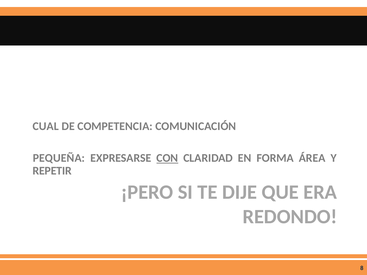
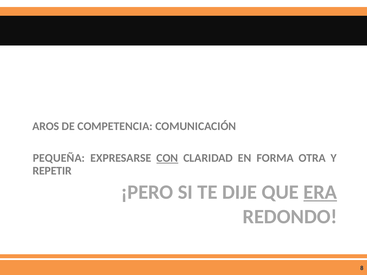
CUAL: CUAL -> AROS (46, 126)
ÁREA: ÁREA -> OTRA (312, 158)
ERA underline: none -> present (320, 192)
